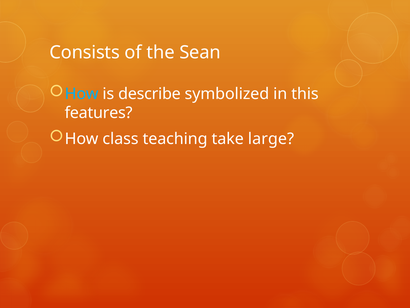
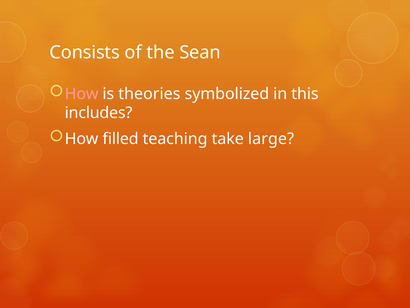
How colour: light blue -> pink (82, 94)
describe: describe -> theories (149, 94)
features: features -> includes (99, 113)
class: class -> filled (121, 139)
